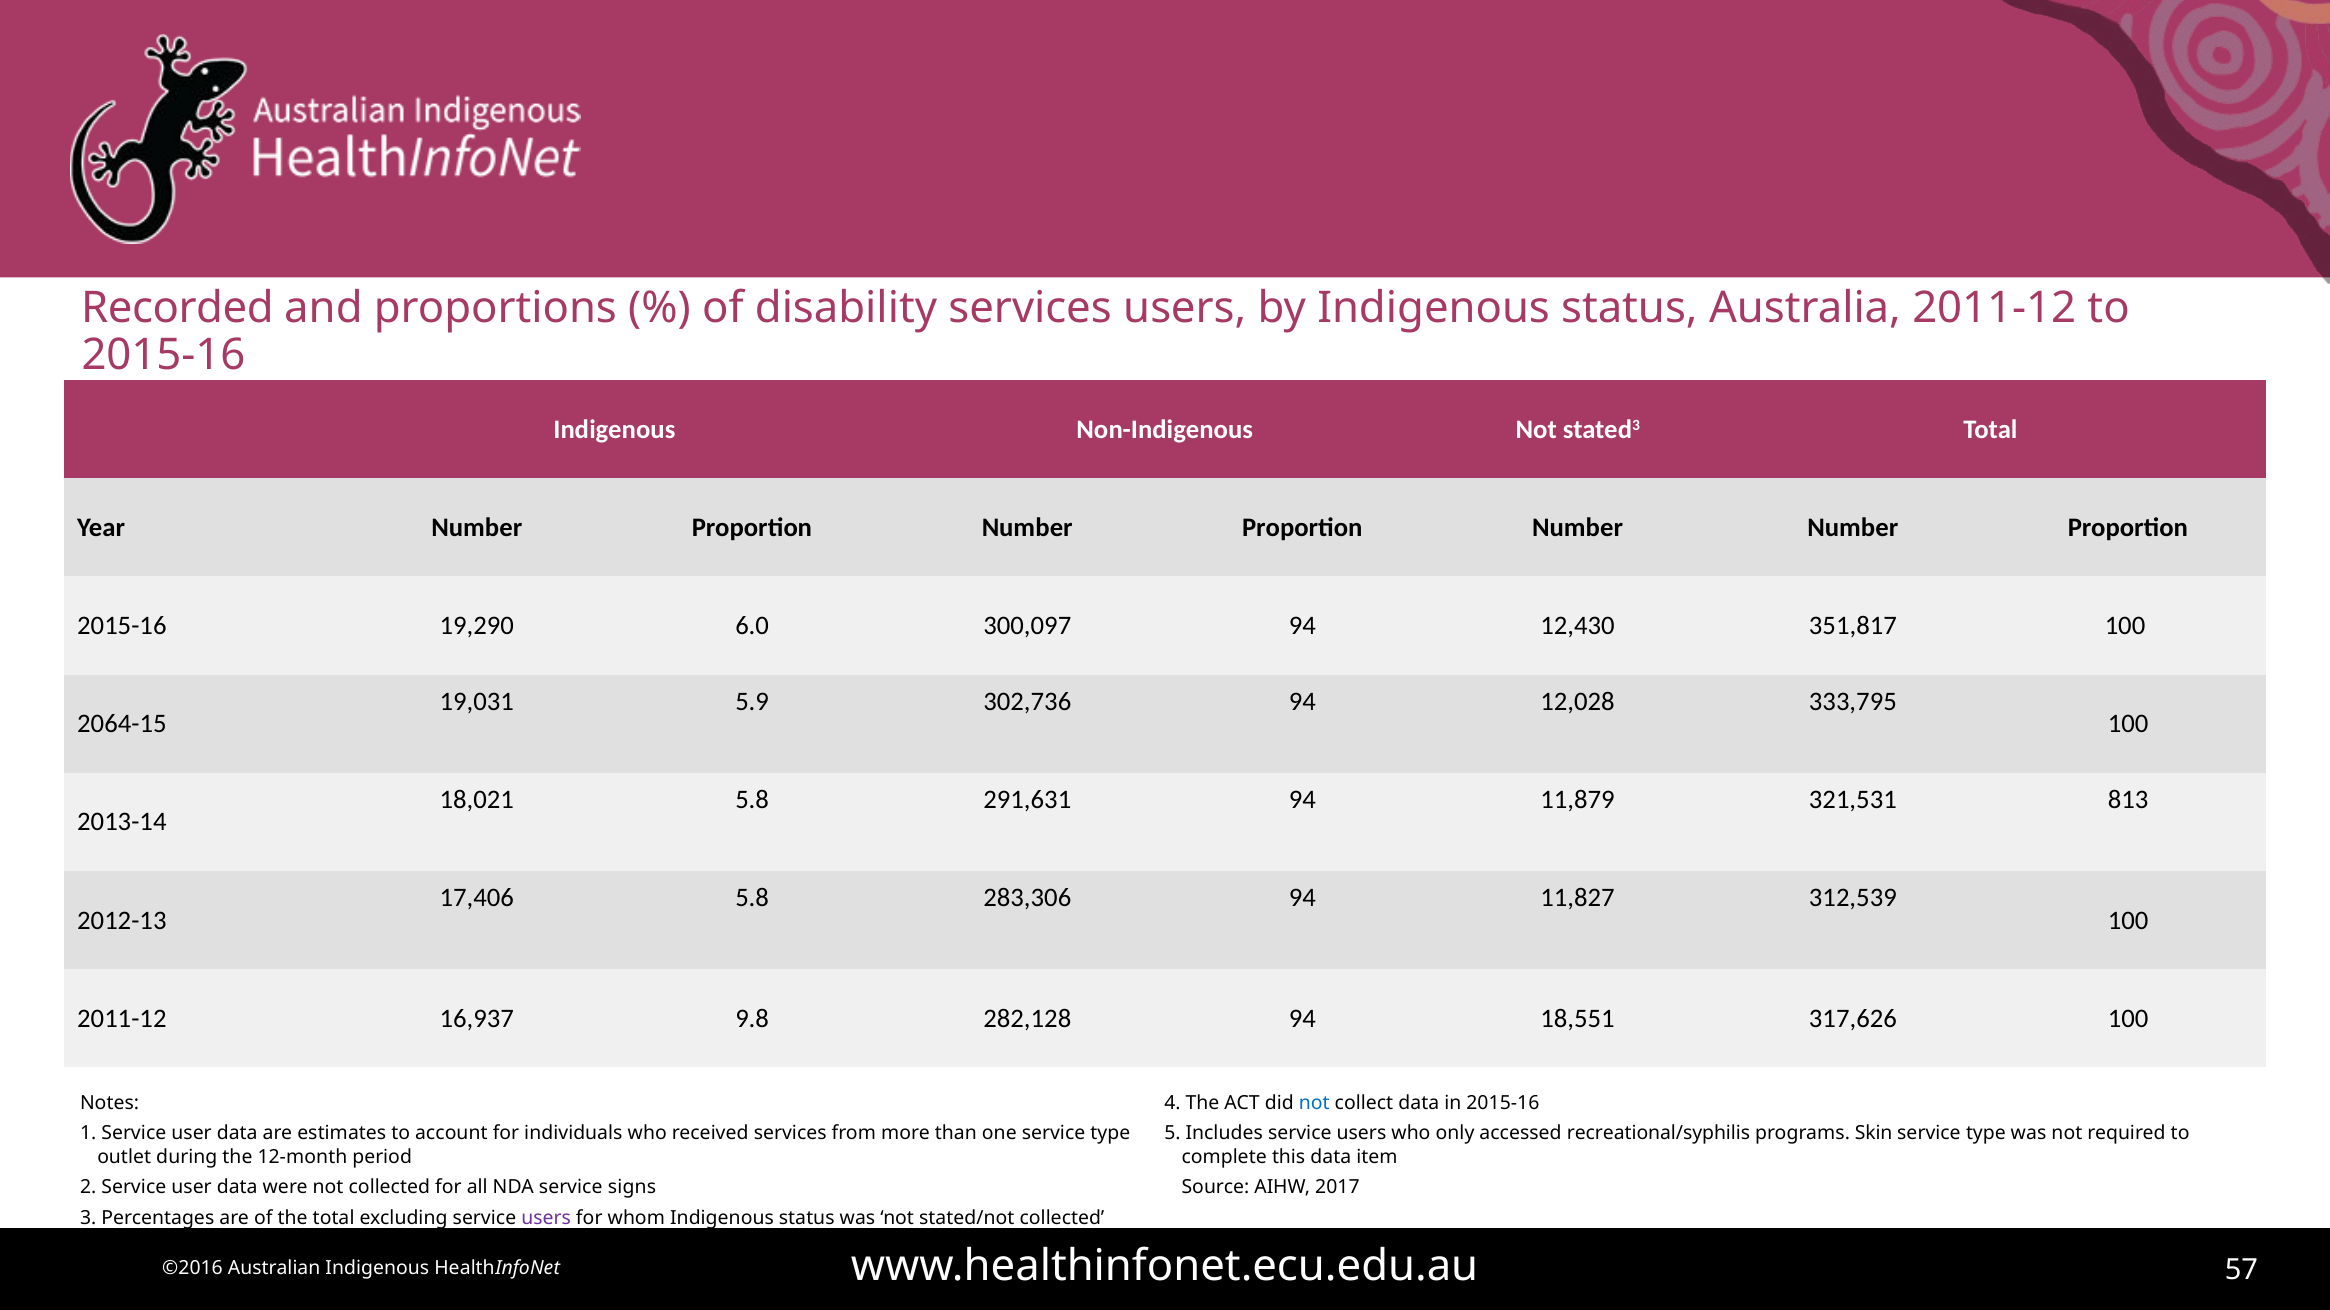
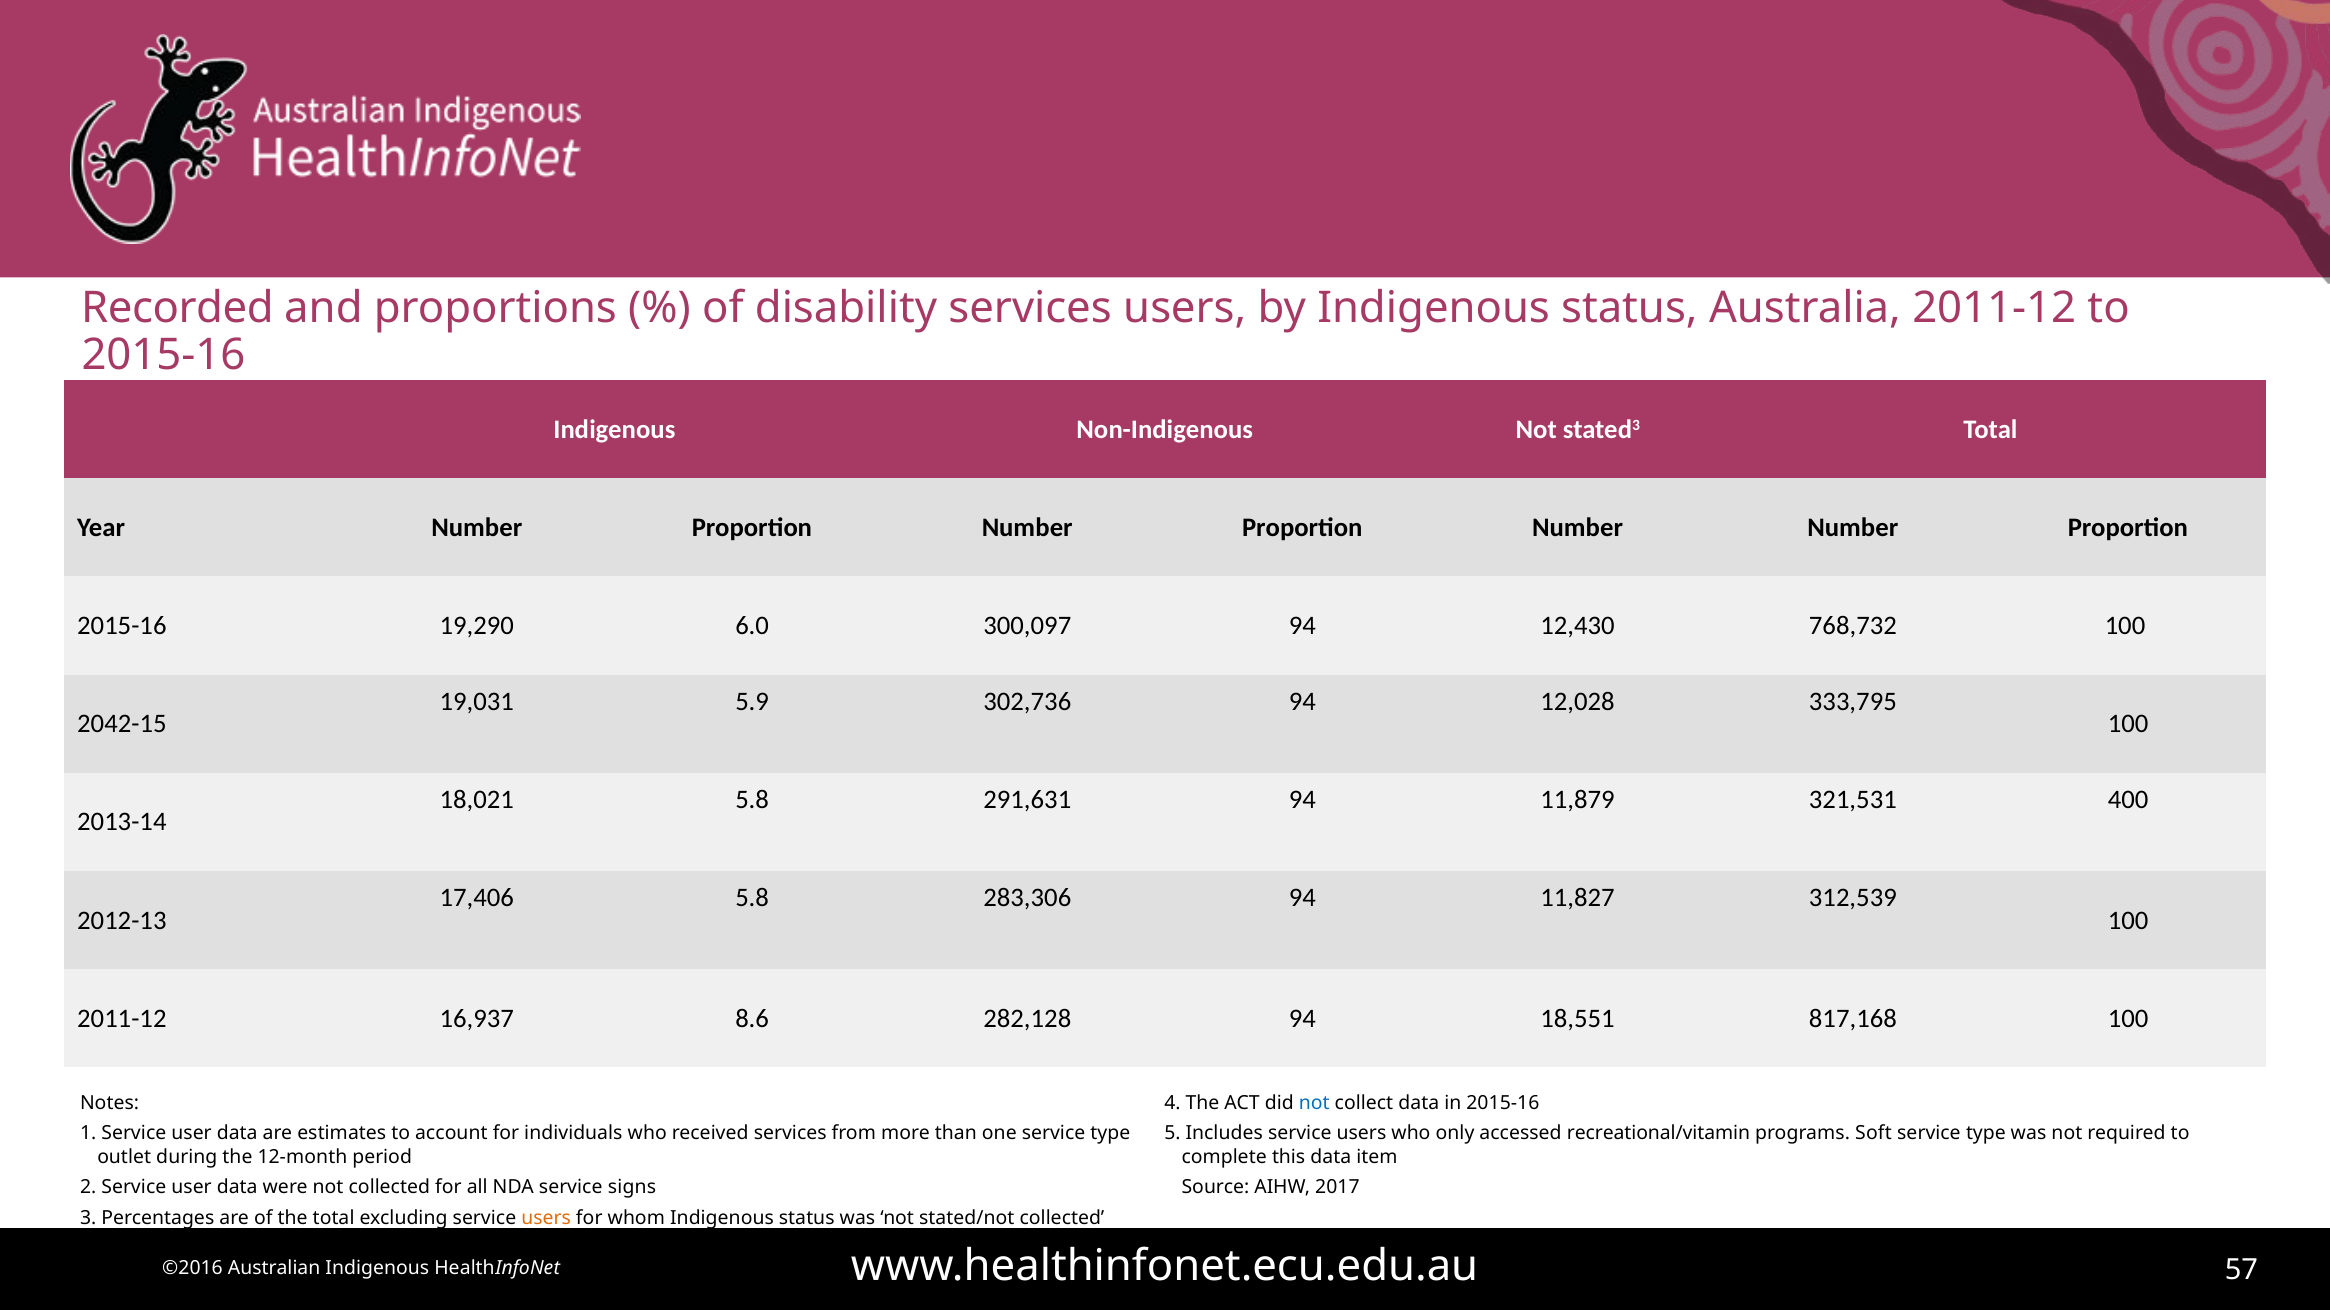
351,817: 351,817 -> 768,732 (1853, 626)
2064-15: 2064-15 -> 2042-15 (122, 724)
813: 813 -> 400 (2128, 800)
9.8: 9.8 -> 8.6 (752, 1019)
317,626: 317,626 -> 817,168 (1853, 1019)
recreational/syphilis: recreational/syphilis -> recreational/vitamin (1658, 1134)
Skin: Skin -> Soft (1873, 1134)
users colour: purple -> orange (546, 1218)
